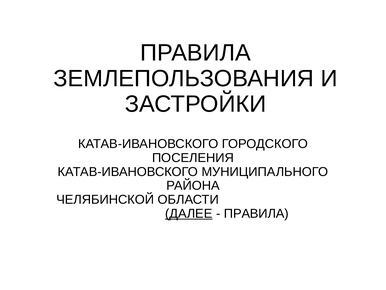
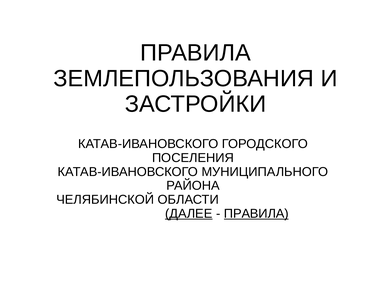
ПРАВИЛА underline: none -> present (256, 213)
